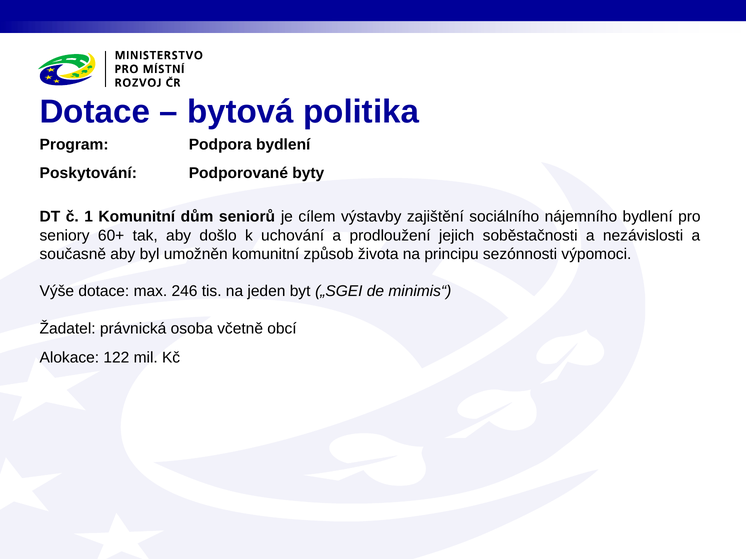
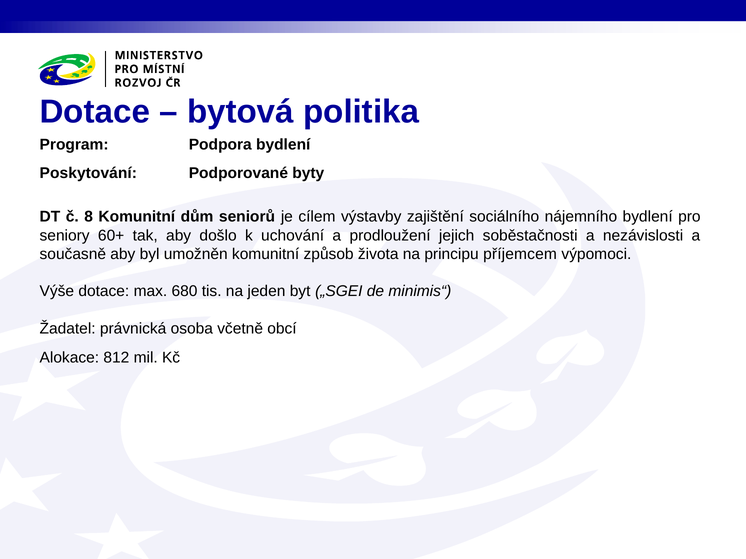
1: 1 -> 8 (89, 217)
sezónnosti: sezónnosti -> příjemcem (520, 254)
246: 246 -> 680 (184, 292)
122: 122 -> 812 (116, 358)
